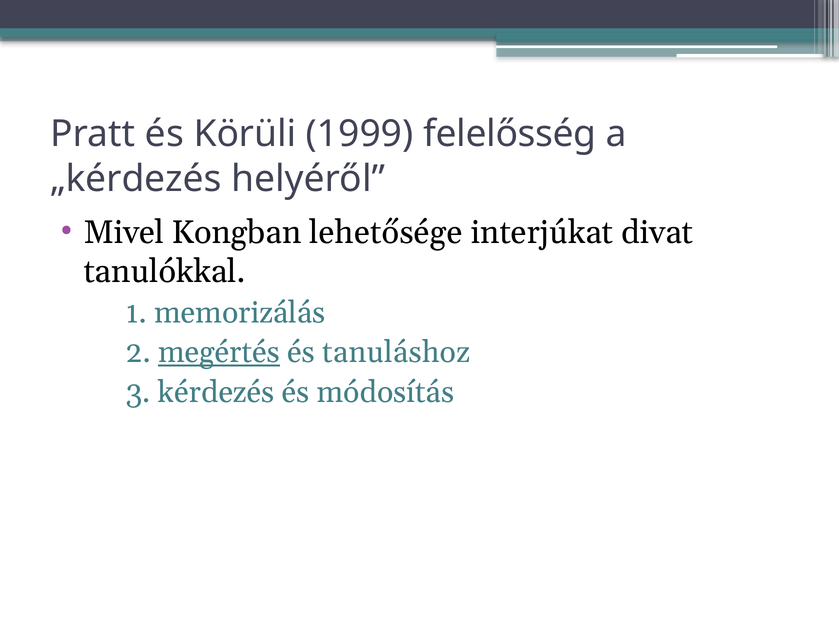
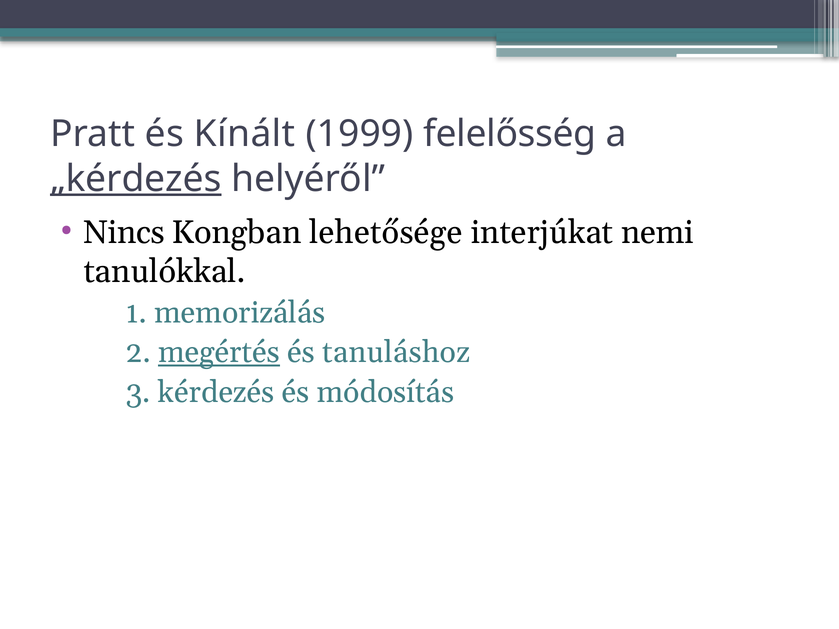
Körüli: Körüli -> Kínált (245, 134)
„kérdezés underline: none -> present (136, 179)
Mivel: Mivel -> Nincs (124, 232)
divat: divat -> nemi (657, 232)
